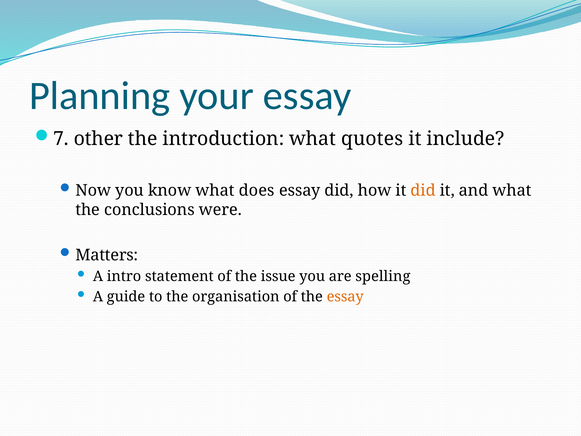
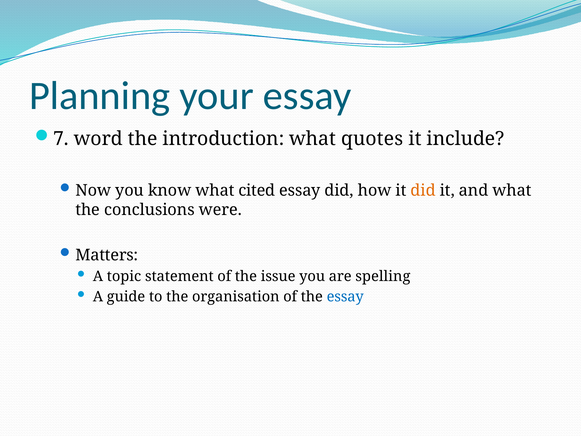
other: other -> word (98, 139)
does: does -> cited (257, 190)
intro: intro -> topic (124, 276)
essay colour: orange -> blue (345, 296)
